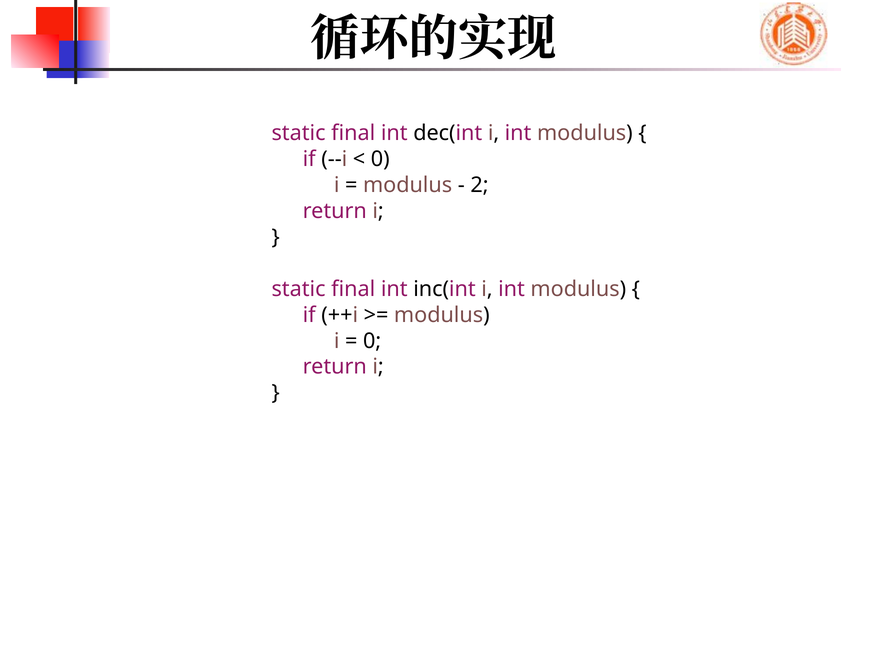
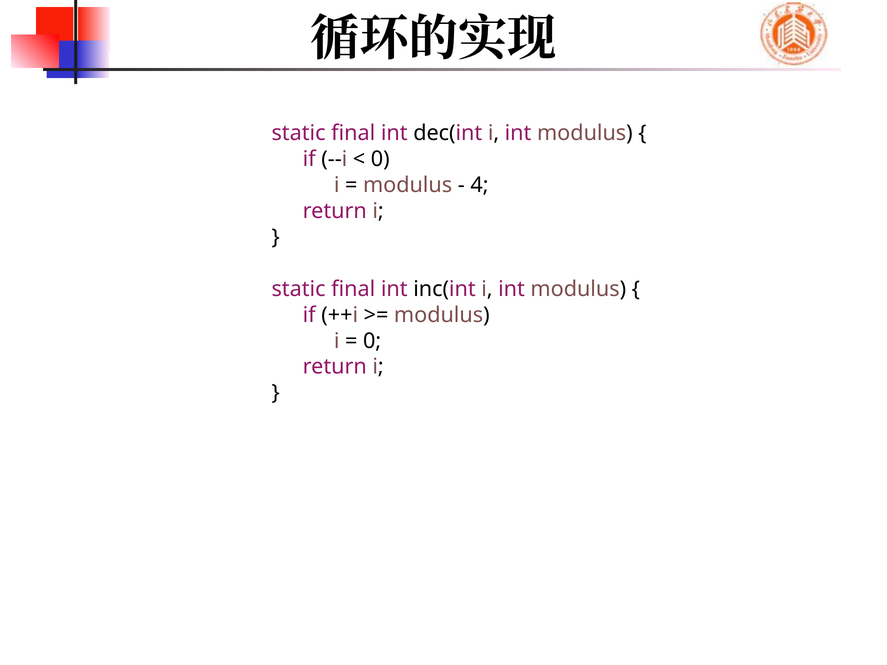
2: 2 -> 4 (479, 185)
